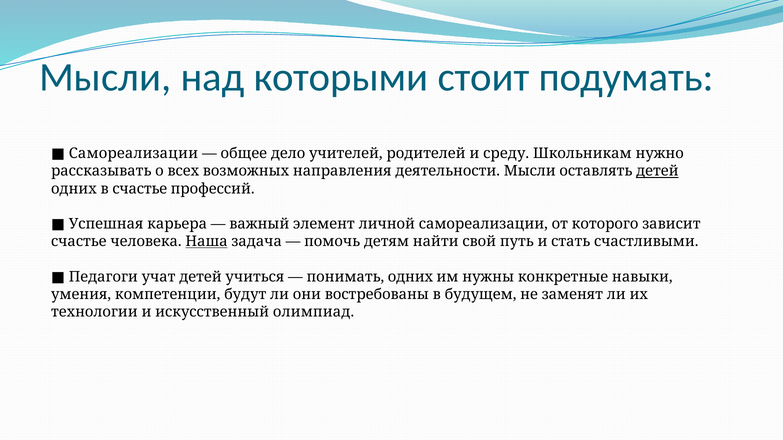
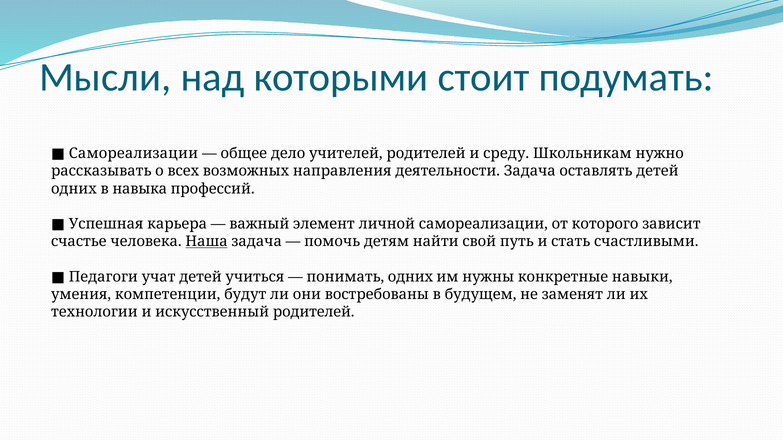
деятельности Мысли: Мысли -> Задача (530, 171)
детей underline: present -> none (657, 171)
в счастье: счастье -> навыка (140, 189)
искусственный олимпиад: олимпиад -> родителей (314, 312)
